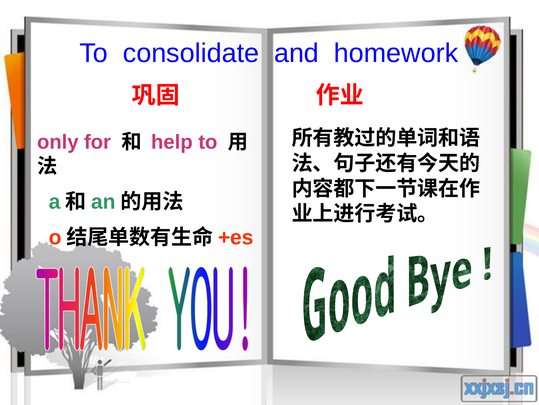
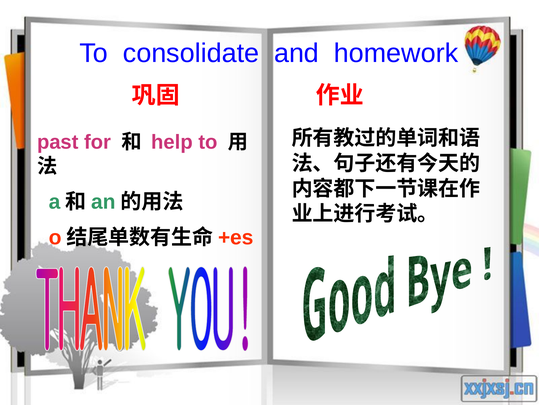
only: only -> past (58, 142)
